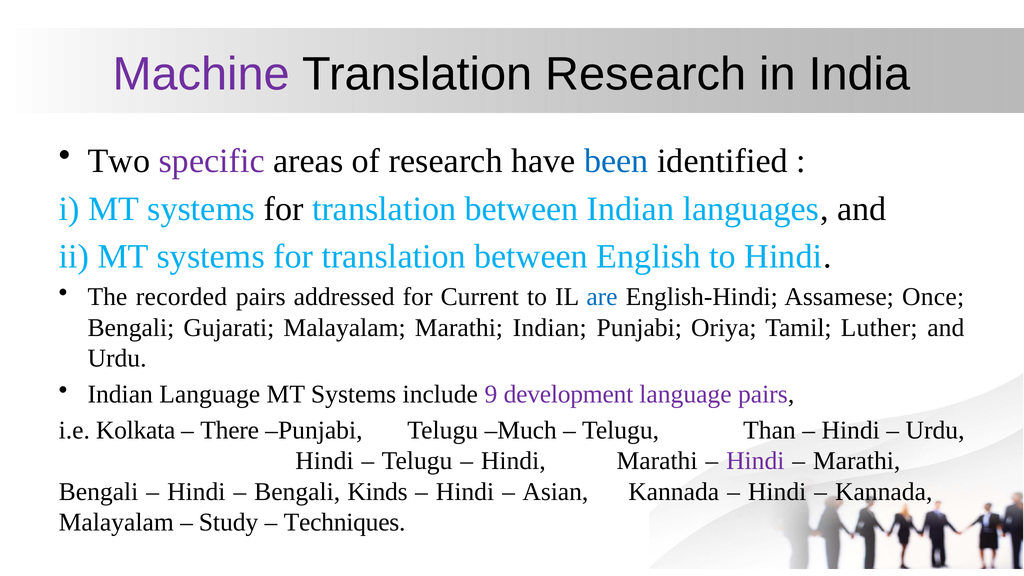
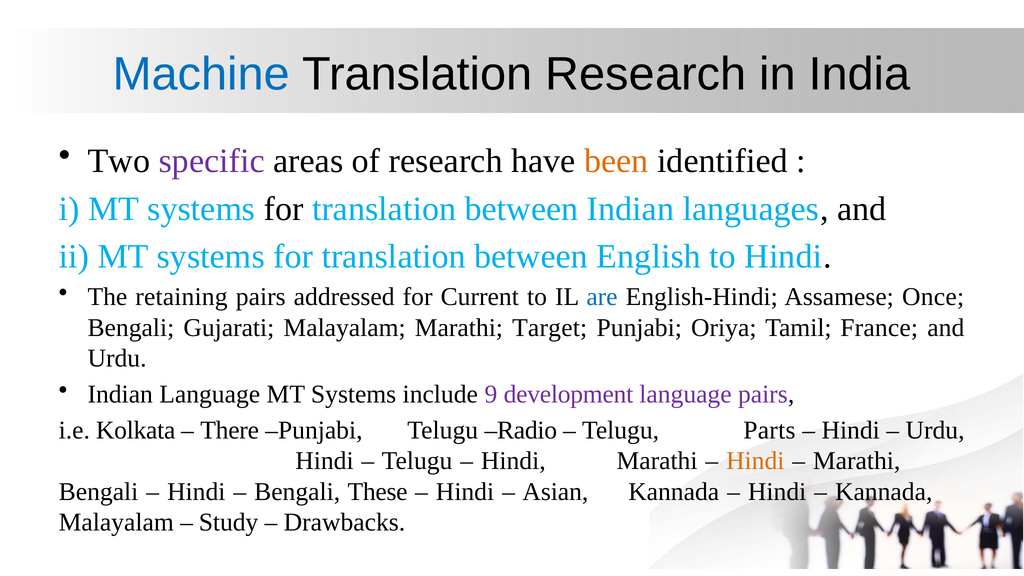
Machine colour: purple -> blue (201, 74)
been colour: blue -> orange (616, 161)
recorded: recorded -> retaining (181, 297)
Marathi Indian: Indian -> Target (550, 328)
Luther: Luther -> France (879, 328)
Much: Much -> Radio (521, 430)
Than: Than -> Parts (769, 430)
Hindi colour: purple -> orange (755, 461)
Kinds: Kinds -> These (378, 492)
Techniques: Techniques -> Drawbacks (344, 522)
